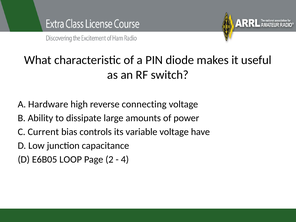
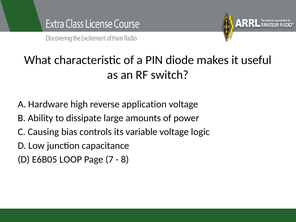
connecting: connecting -> application (144, 104)
Current: Current -> Causing (43, 132)
have: have -> logic (200, 132)
2: 2 -> 7 (109, 160)
4: 4 -> 8 (125, 160)
